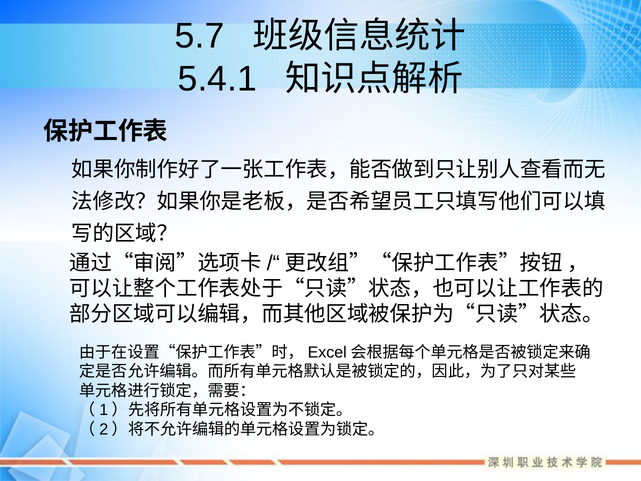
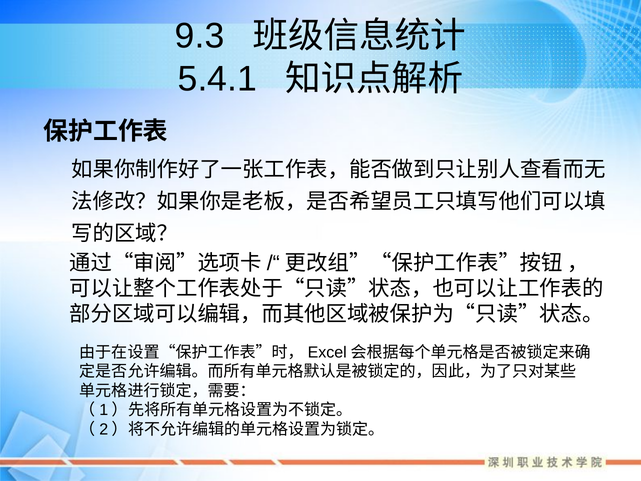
5.7: 5.7 -> 9.3 (200, 36)
